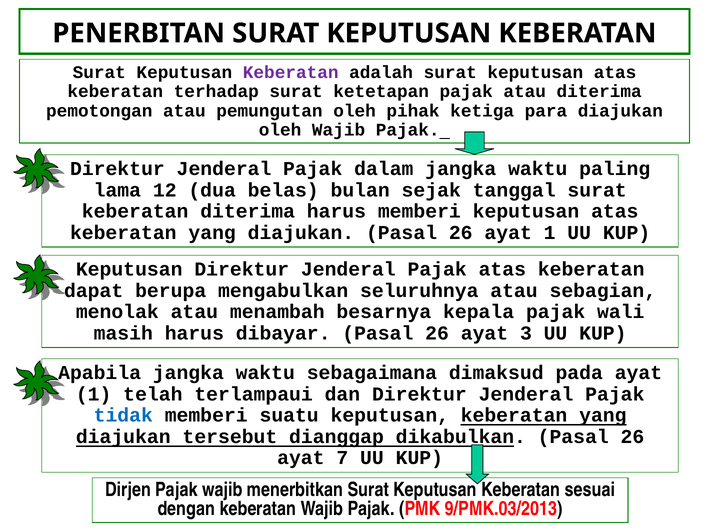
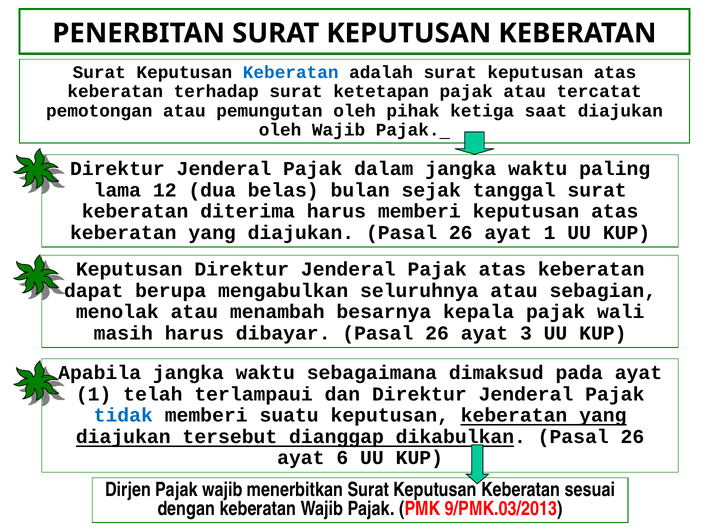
Keberatan colour: purple -> blue (291, 72)
atau diterima: diterima -> tercatat (599, 91)
para: para -> saat (546, 111)
7: 7 -> 6 (342, 458)
